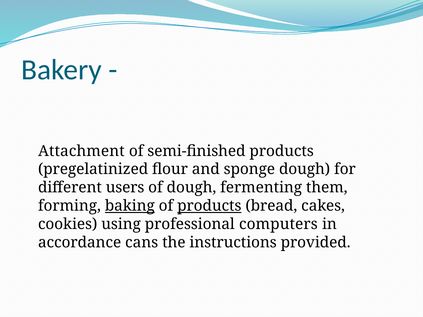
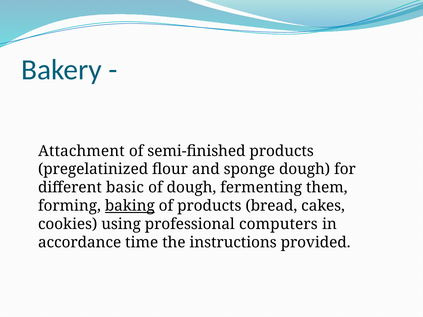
users: users -> basic (125, 188)
products underline: present -> none (209, 206)
cans: cans -> time (142, 243)
